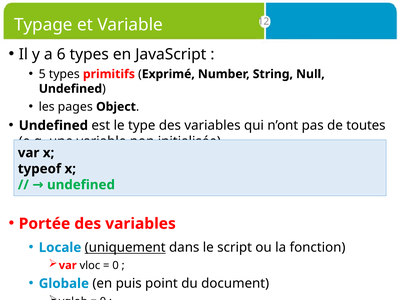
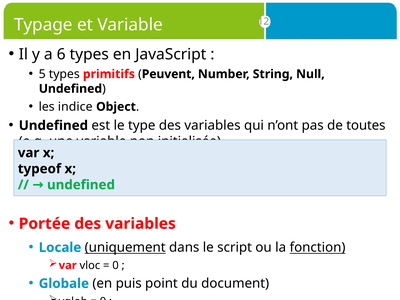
Exprimé: Exprimé -> Peuvent (168, 74)
pages: pages -> indice (75, 107)
fonction underline: none -> present (318, 248)
